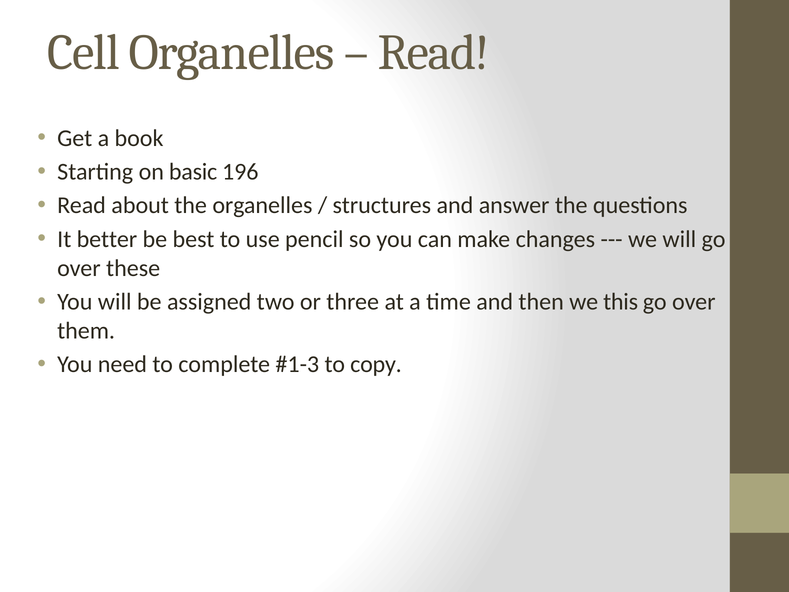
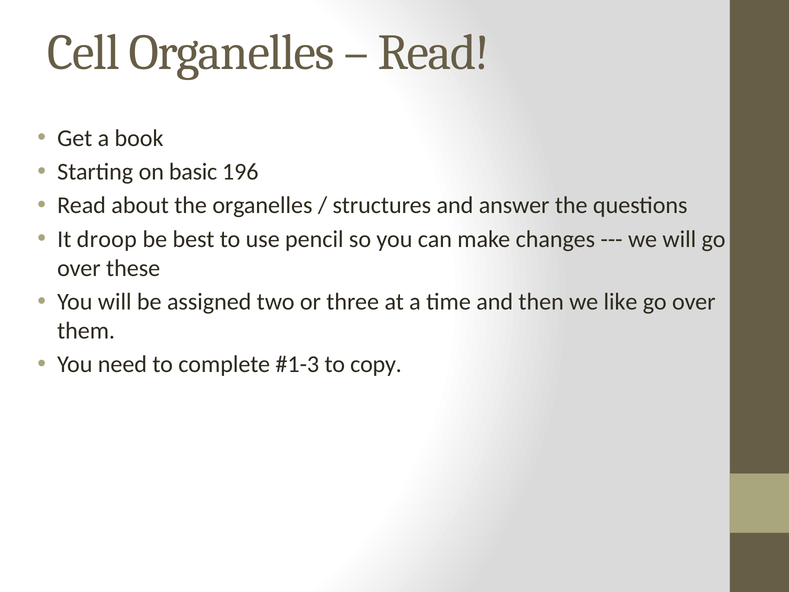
better: better -> droop (107, 239)
this: this -> like (621, 302)
